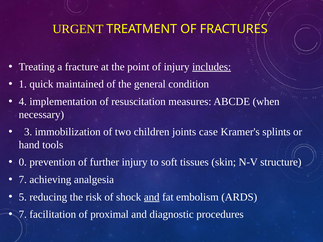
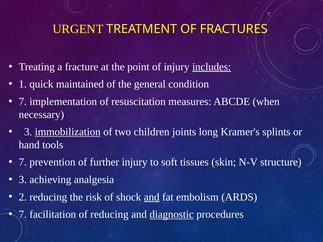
4: 4 -> 7 (23, 102)
immobilization underline: none -> present (68, 132)
case: case -> long (208, 132)
0: 0 -> 7 (23, 162)
7: 7 -> 3 (23, 180)
5: 5 -> 2 (23, 197)
of proximal: proximal -> reducing (109, 215)
diagnostic underline: none -> present (172, 215)
